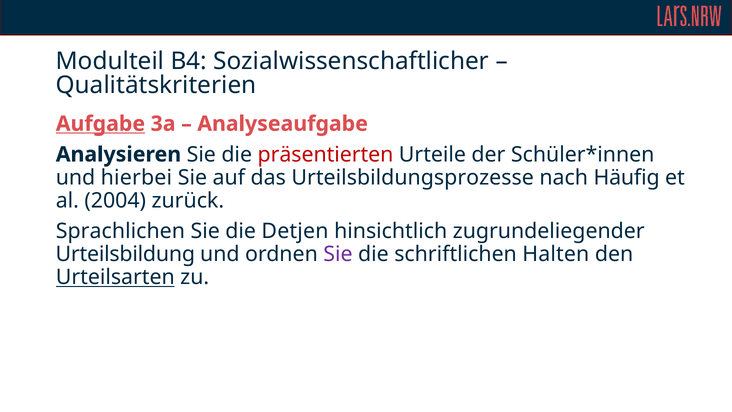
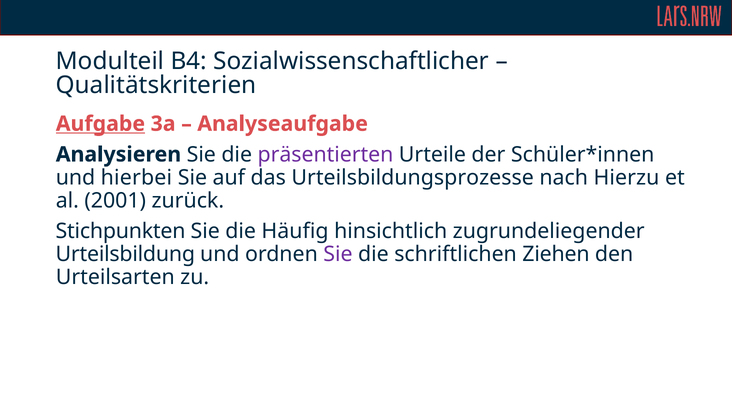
präsentierten colour: red -> purple (325, 154)
Häufig: Häufig -> Hierzu (626, 177)
2004: 2004 -> 2001 (115, 200)
Sprachlichen: Sprachlichen -> Stichpunkten (121, 231)
Detjen: Detjen -> Häufig (295, 231)
Halten: Halten -> Ziehen (556, 254)
Urteilsarten underline: present -> none (115, 277)
